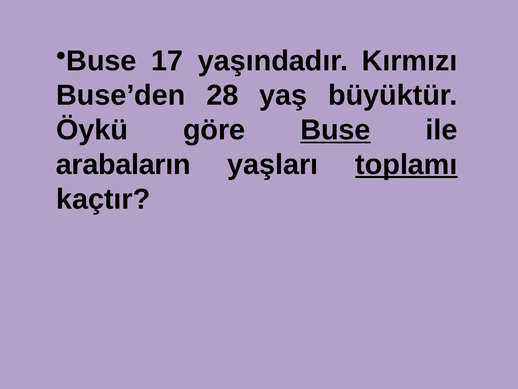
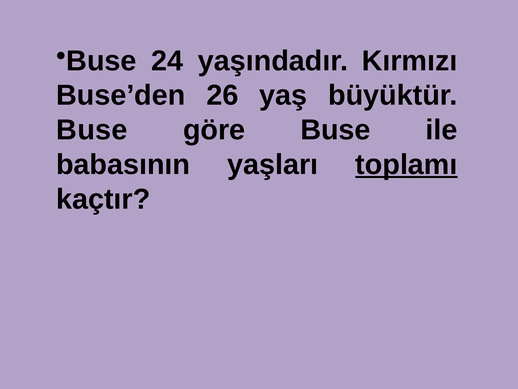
17: 17 -> 24 (167, 61)
28: 28 -> 26 (222, 95)
Öykü: Öykü -> Buse (92, 130)
Buse underline: present -> none (335, 130)
arabaların: arabaların -> babasının (123, 164)
